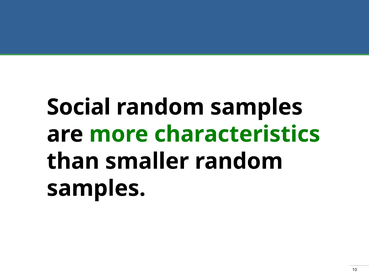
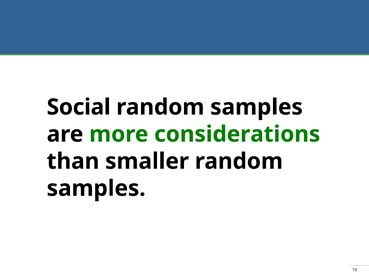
characteristics: characteristics -> considerations (237, 134)
